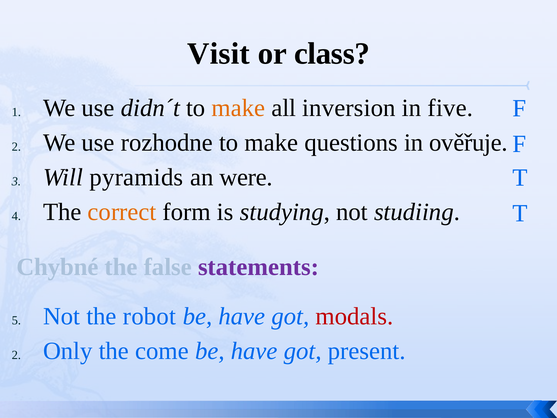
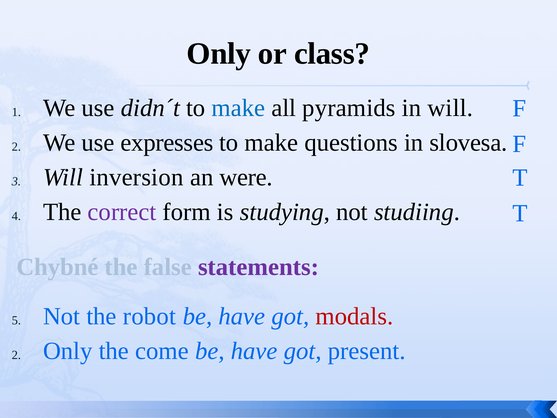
Visit: Visit -> Only (219, 54)
make colour: orange -> blue (238, 108)
inversion: inversion -> pyramids (349, 108)
in five: five -> will (450, 108)
rozhodne: rozhodne -> expresses (167, 143)
ověřuje: ověřuje -> slovesa (468, 143)
pyramids: pyramids -> inversion (136, 177)
correct colour: orange -> purple (122, 212)
